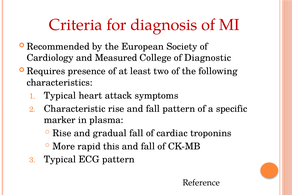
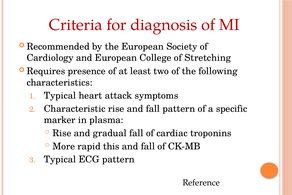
and Measured: Measured -> European (116, 58)
Diagnostic: Diagnostic -> Stretching (208, 58)
